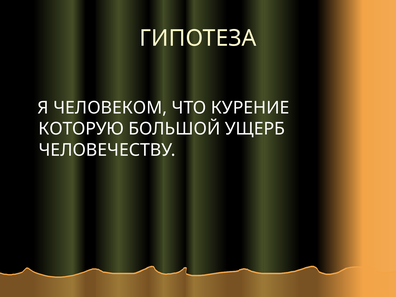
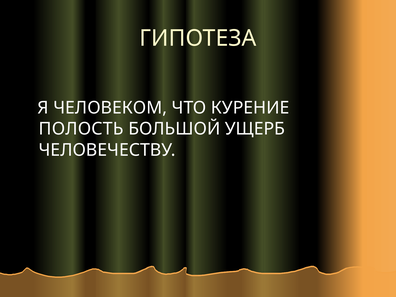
КОТОРУЮ: КОТОРУЮ -> ПОЛОСТЬ (81, 129)
